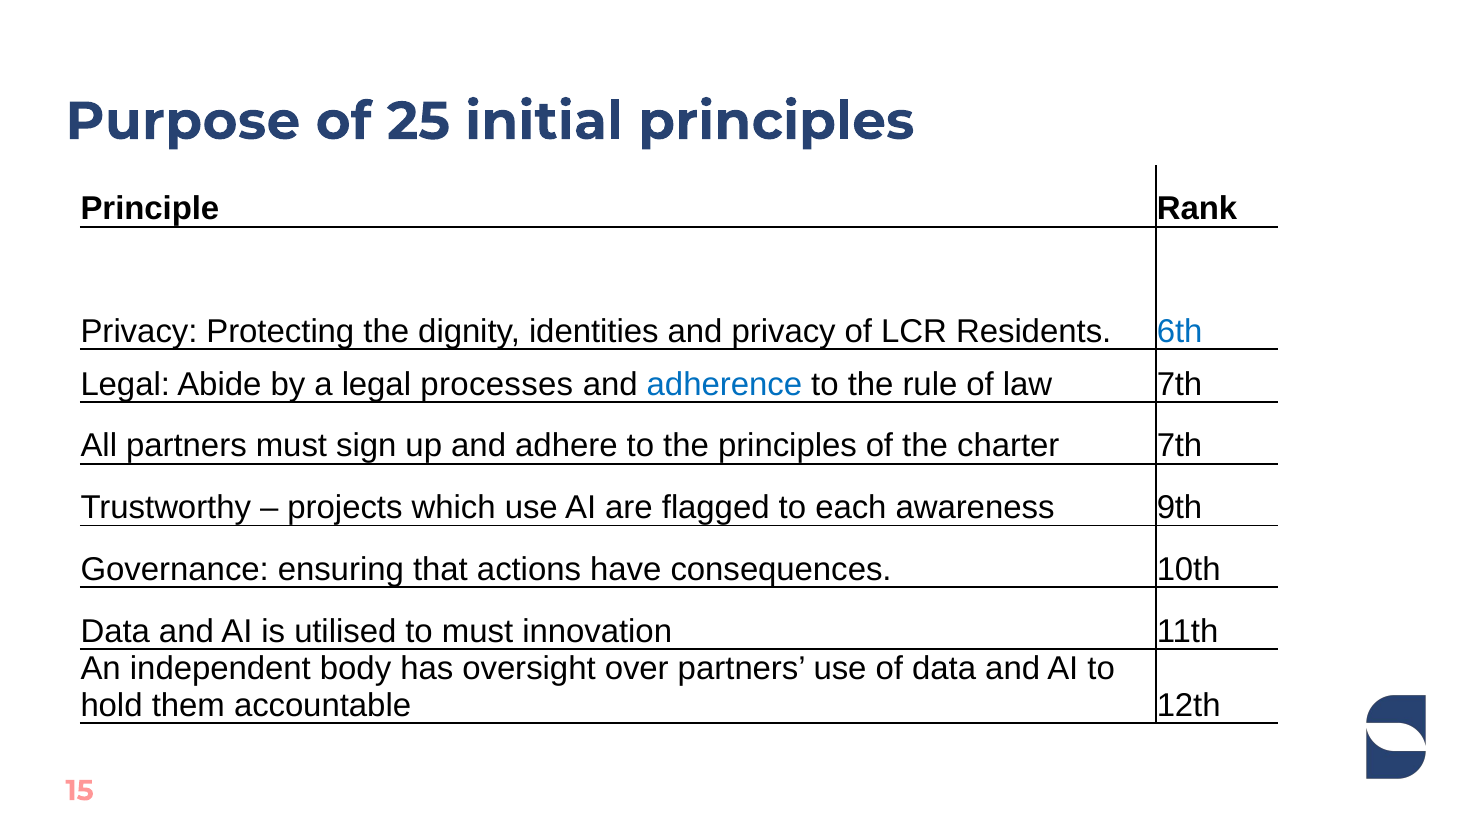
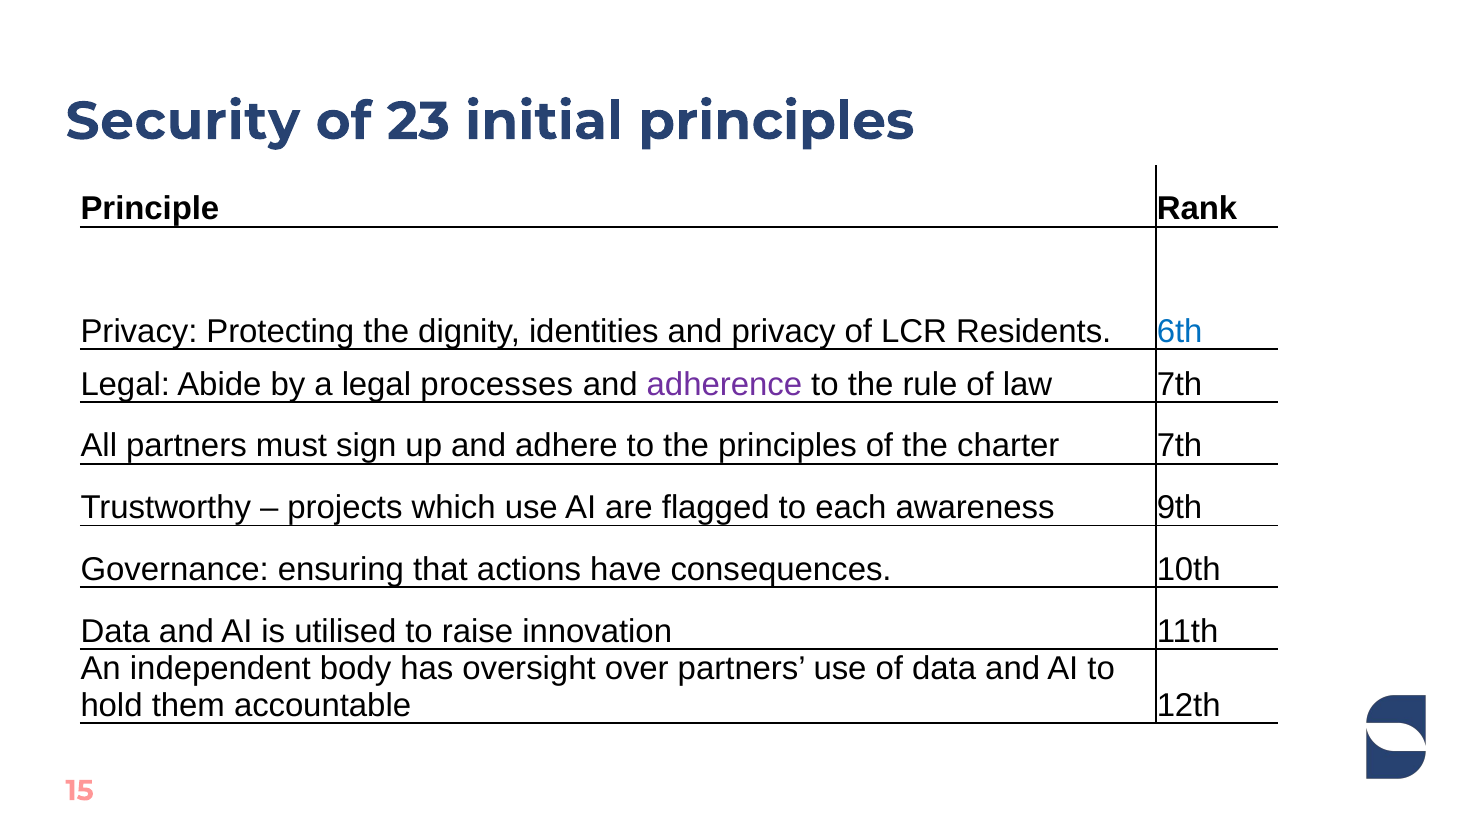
Purpose: Purpose -> Security (183, 121)
25: 25 -> 23 (418, 121)
adherence colour: blue -> purple (724, 384)
to must: must -> raise (478, 631)
